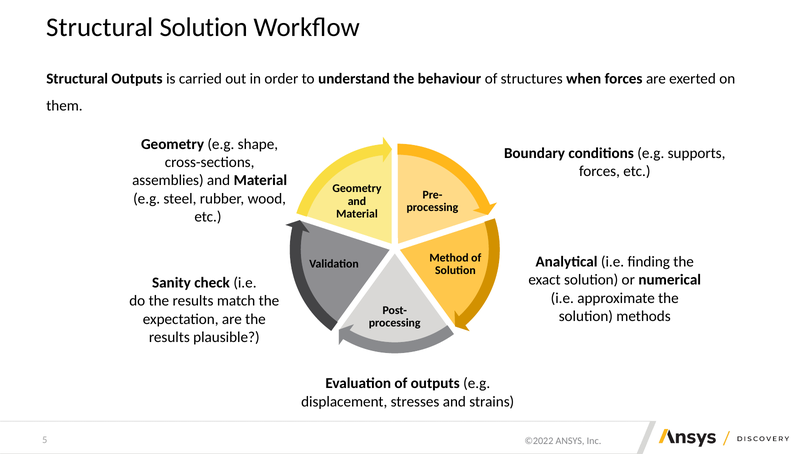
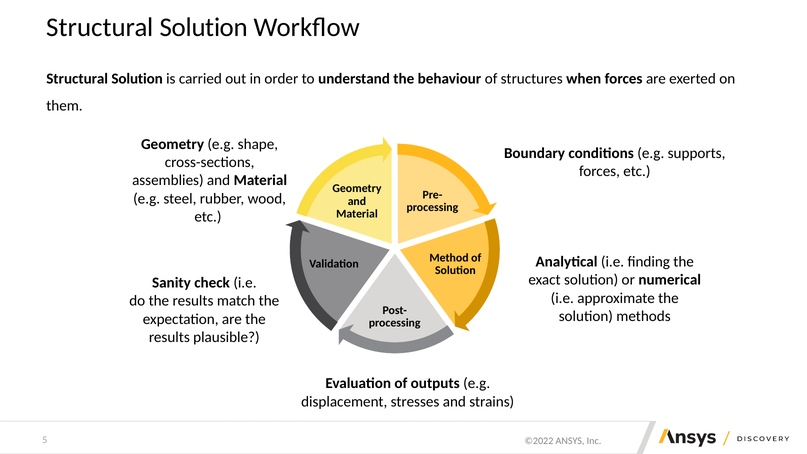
Outputs: Outputs -> Solution (137, 79)
